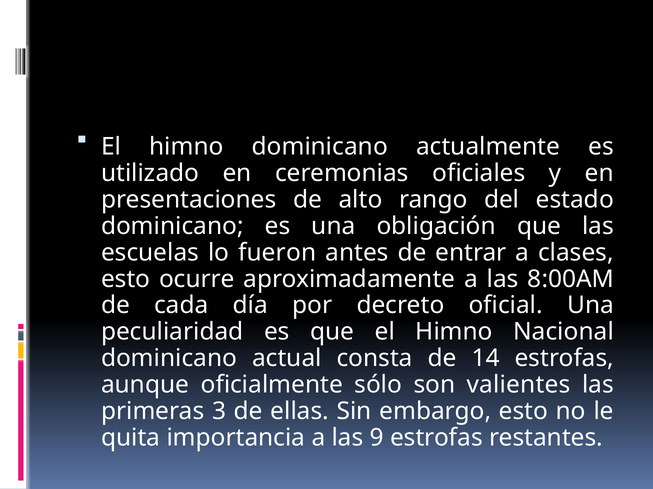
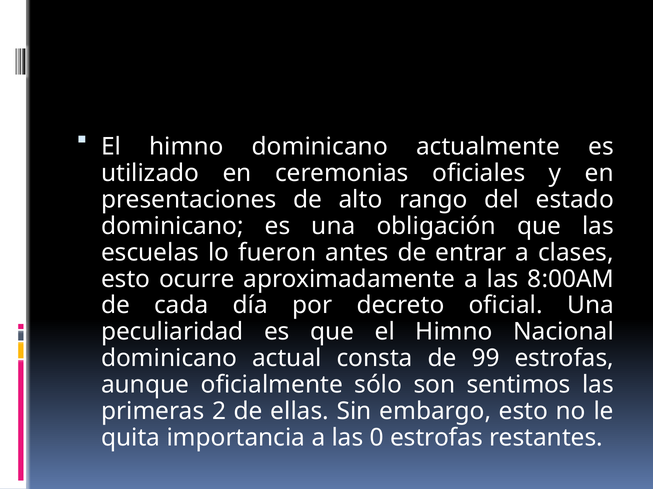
14: 14 -> 99 (486, 359)
valientes: valientes -> sentimos (519, 385)
3: 3 -> 2 (219, 412)
9: 9 -> 0 (377, 438)
